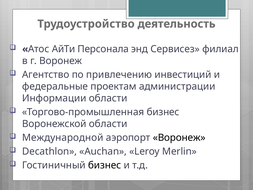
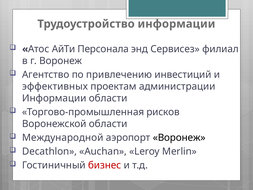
Трудоустройство деятельность: деятельность -> информации (176, 24)
федеральные: федеральные -> эффективных (55, 86)
Торгово-промышленная бизнес: бизнес -> рисков (163, 112)
бизнес colour: black -> red (105, 165)
